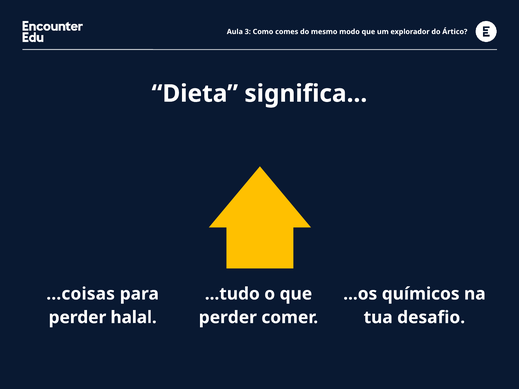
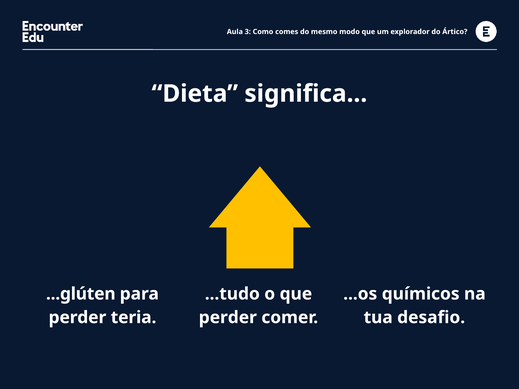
...coisas: ...coisas -> ...glúten (81, 294)
halal: halal -> teria (134, 318)
